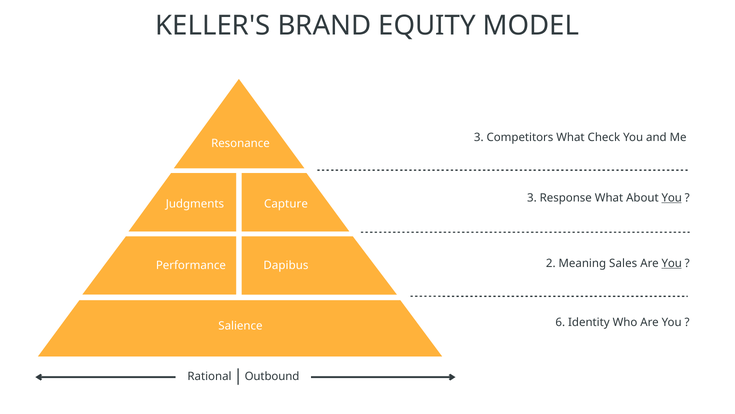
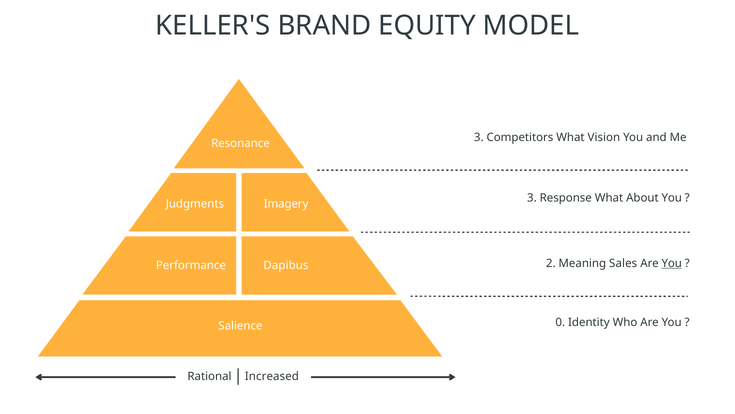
Check: Check -> Vision (604, 137)
You underline: present -> none (672, 198)
Capture: Capture -> Imagery (286, 204)
6: 6 -> 0 (560, 322)
Outbound: Outbound -> Increased (272, 376)
